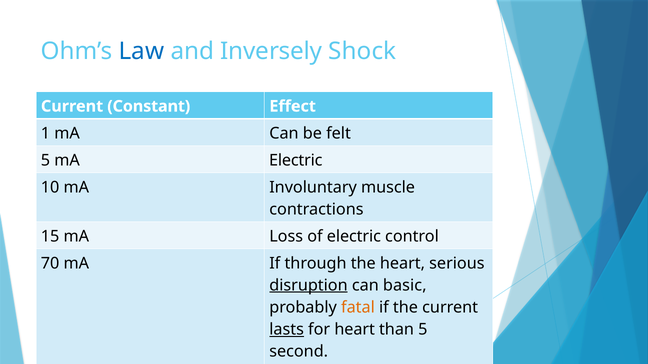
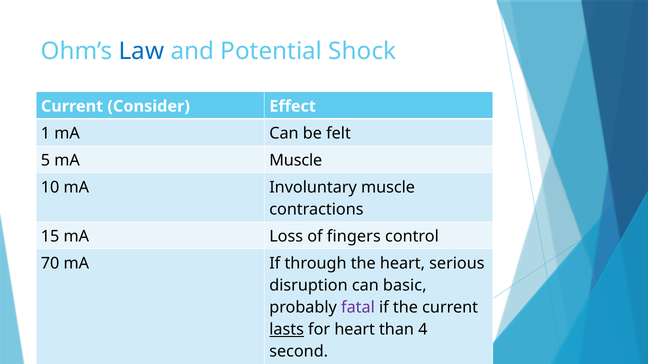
Inversely: Inversely -> Potential (271, 51)
Constant: Constant -> Consider (149, 106)
mA Electric: Electric -> Muscle (296, 160)
of electric: electric -> fingers (354, 237)
disruption underline: present -> none (308, 286)
fatal colour: orange -> purple (358, 308)
than 5: 5 -> 4 (423, 330)
